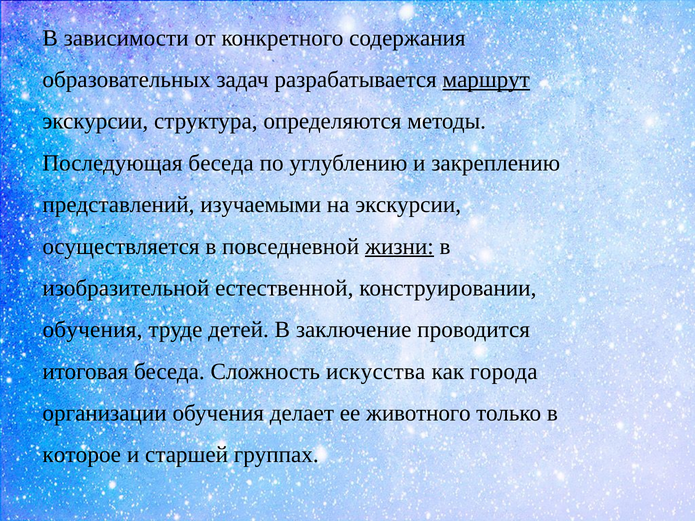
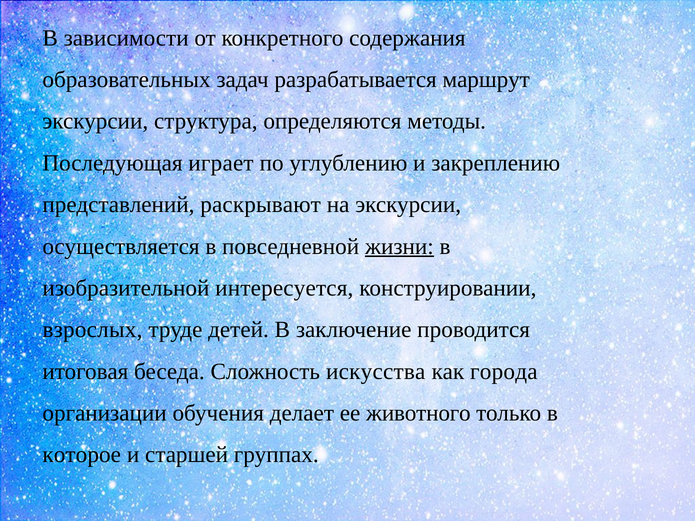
маршрут underline: present -> none (486, 80)
Последующая беседа: беседа -> играет (221, 163)
изучаемыми: изучаемыми -> раскрывают (261, 205)
естественной: естественной -> интересуется (284, 288)
обучения: обучения -> взрослых (92, 330)
